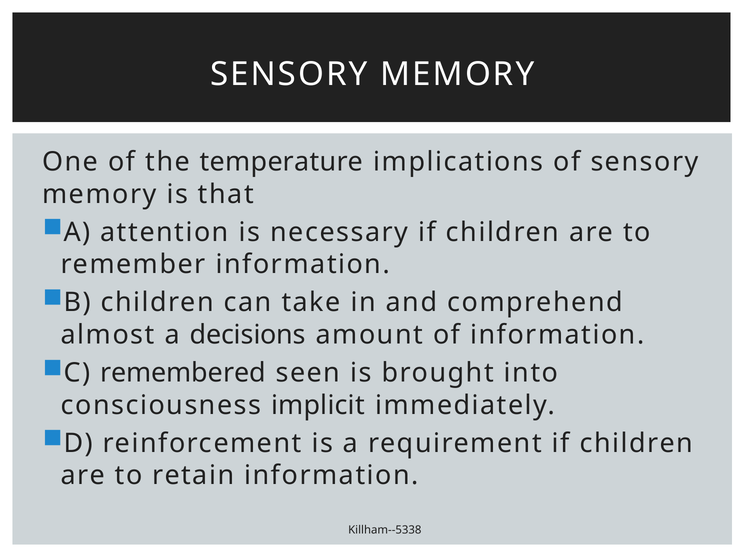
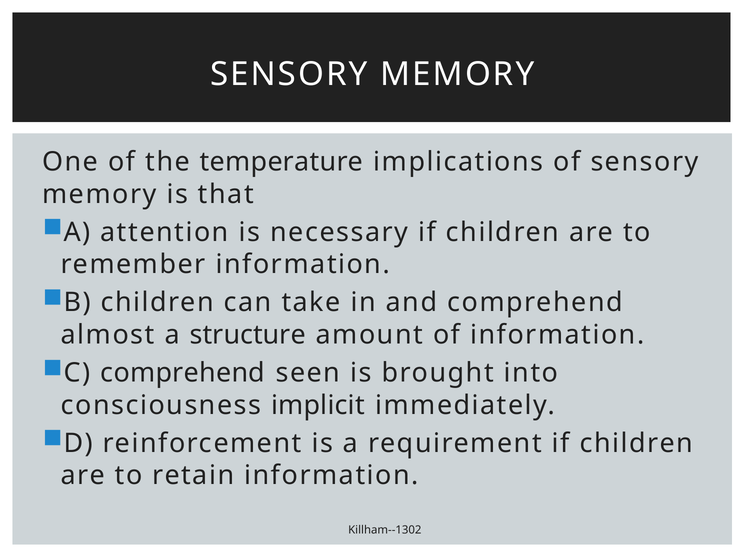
decisions: decisions -> structure (248, 335)
C remembered: remembered -> comprehend (183, 373)
Killham--5338: Killham--5338 -> Killham--1302 (385, 530)
